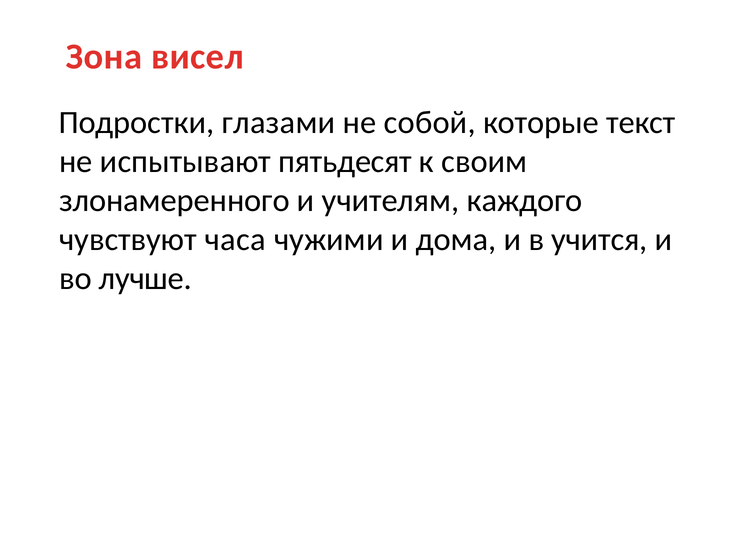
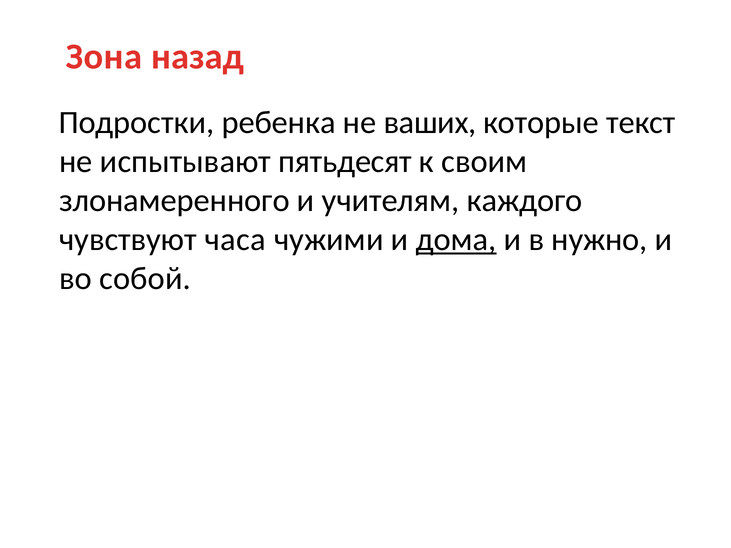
висел: висел -> назад (198, 57)
глазами: глазами -> ребенка (279, 123)
собой: собой -> ваших (430, 123)
дома underline: none -> present (456, 240)
учится: учится -> нужно (599, 240)
лучше: лучше -> собой (145, 279)
